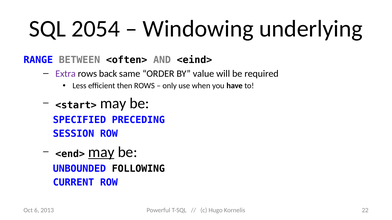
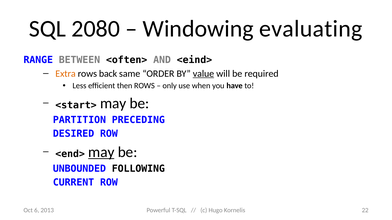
2054: 2054 -> 2080 (96, 29)
underlying: underlying -> evaluating (311, 29)
Extra colour: purple -> orange (66, 74)
value underline: none -> present (203, 74)
SPECIFIED: SPECIFIED -> PARTITION (79, 120)
SESSION: SESSION -> DESIRED (74, 134)
